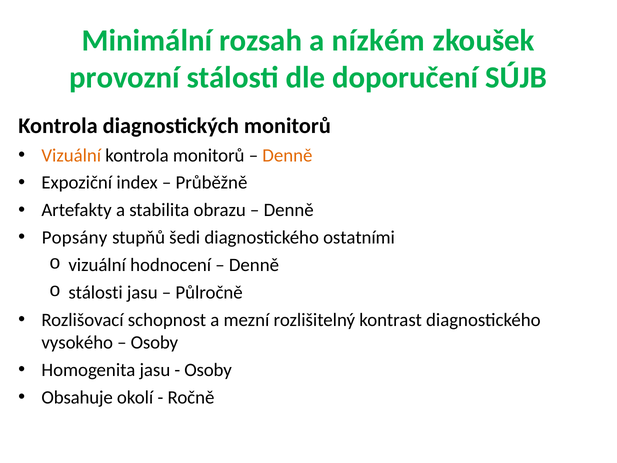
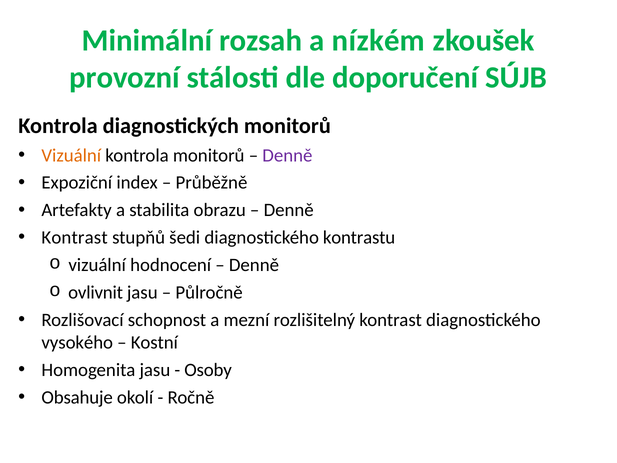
Denně colour: orange -> purple (287, 155)
Popsány: Popsány -> Kontrast (75, 237)
ostatními: ostatními -> kontrastu (359, 237)
stálosti: stálosti -> ovlivnit (96, 292)
Osoby: Osoby -> Kostní (154, 342)
